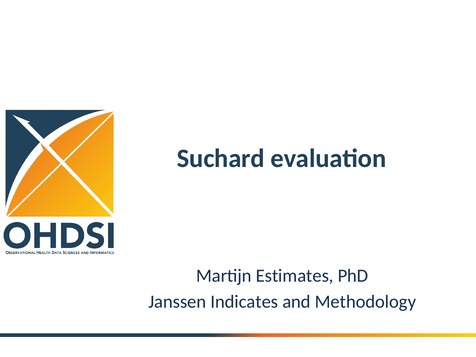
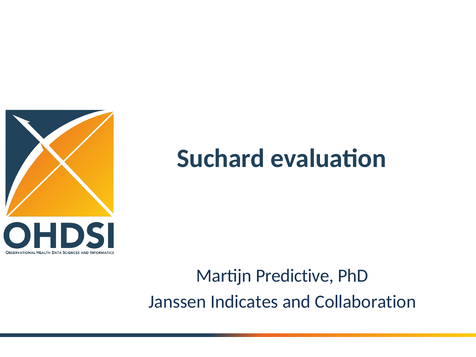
Estimates: Estimates -> Predictive (295, 276)
Methodology: Methodology -> Collaboration (365, 302)
